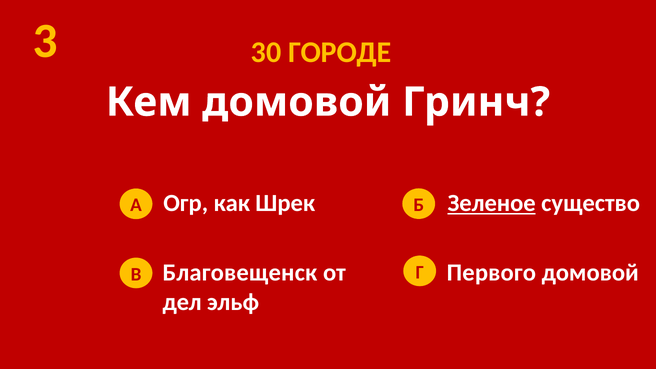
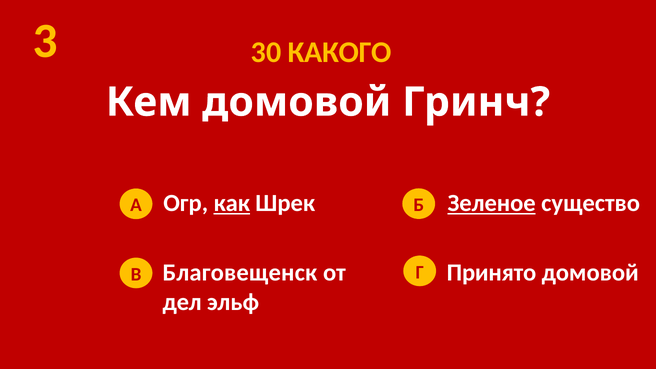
ГОРОДЕ: ГОРОДЕ -> КАКОГО (340, 52)
как underline: none -> present (232, 203)
Первого: Первого -> Принято (492, 272)
